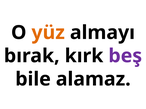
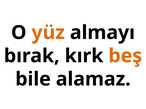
beş colour: purple -> orange (125, 56)
